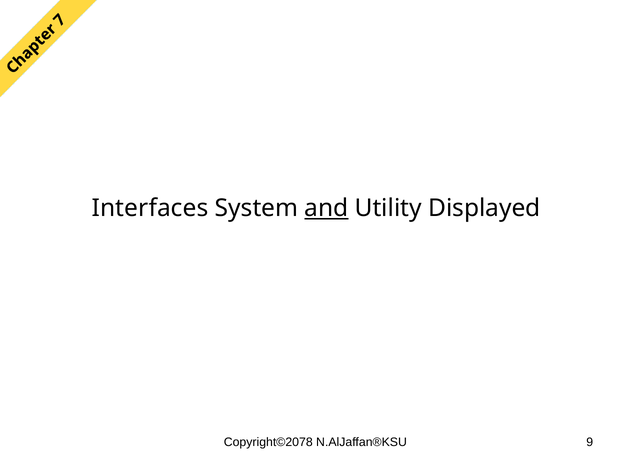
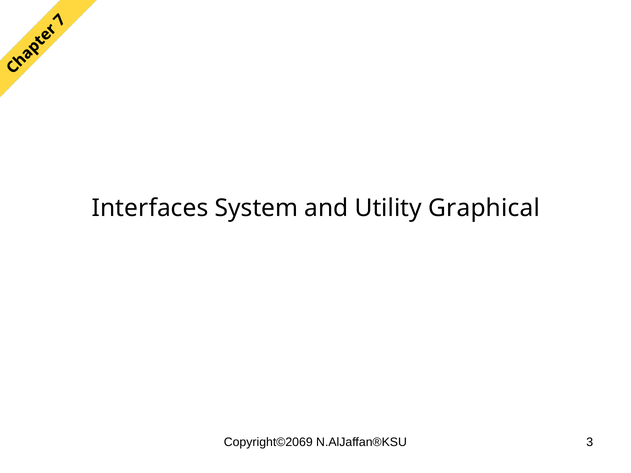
and underline: present -> none (326, 208)
Displayed: Displayed -> Graphical (484, 208)
Copyright©2078: Copyright©2078 -> Copyright©2069 (268, 442)
9: 9 -> 3 (590, 442)
